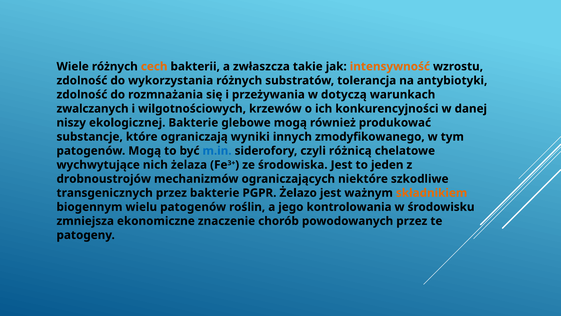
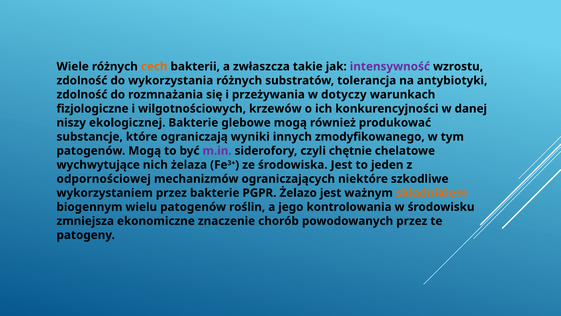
intensywność colour: orange -> purple (390, 66)
dotyczą: dotyczą -> dotyczy (344, 94)
zwalczanych: zwalczanych -> fizjologiczne (93, 108)
m.in colour: blue -> purple (217, 151)
różnicą: różnicą -> chętnie (350, 151)
drobnoustrojów: drobnoustrojów -> odpornościowej (104, 179)
transgenicznych: transgenicznych -> wykorzystaniem (105, 193)
